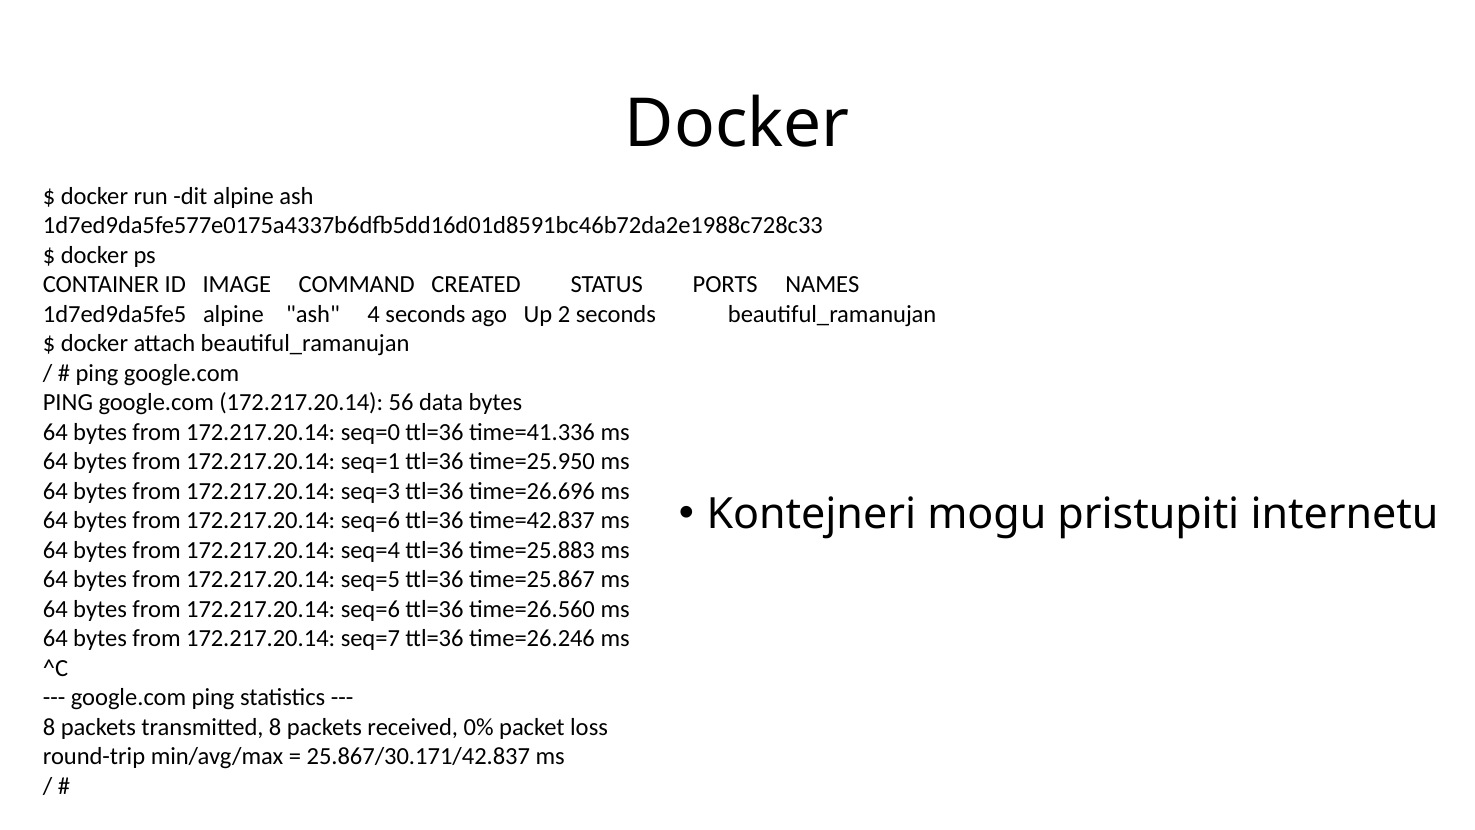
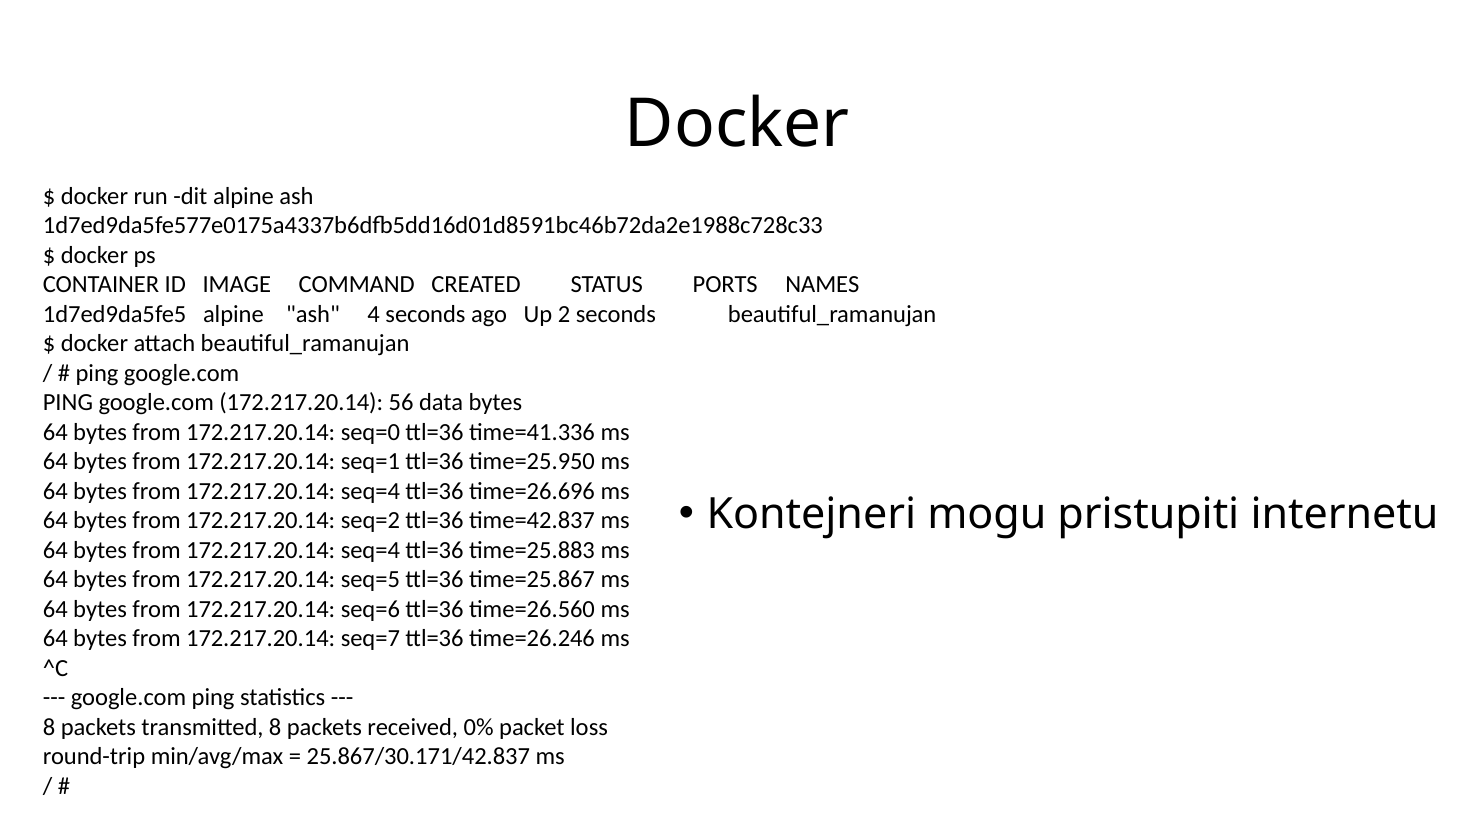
seq=3: seq=3 -> seq=4 (370, 491)
seq=6: seq=6 -> seq=2 (370, 521)
